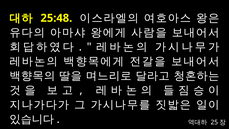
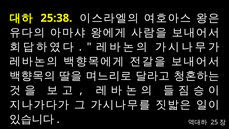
25:48: 25:48 -> 25:38 (56, 18)
